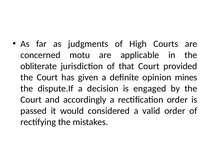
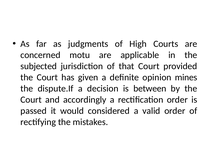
obliterate: obliterate -> subjected (39, 66)
engaged: engaged -> between (150, 89)
